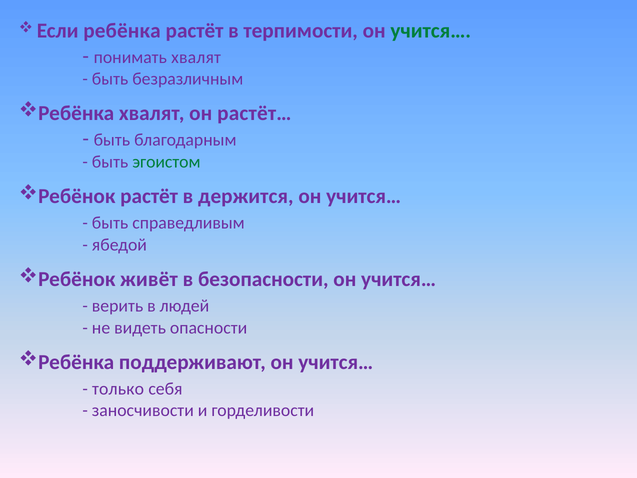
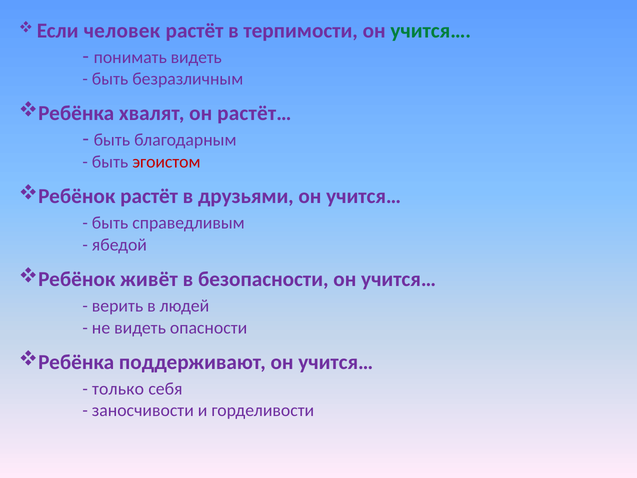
Если ребёнка: ребёнка -> человек (122, 30)
понимать хвалят: хвалят -> видеть (196, 57)
эгоистом colour: green -> red (166, 162)
держится: держится -> друзьями (246, 196)
